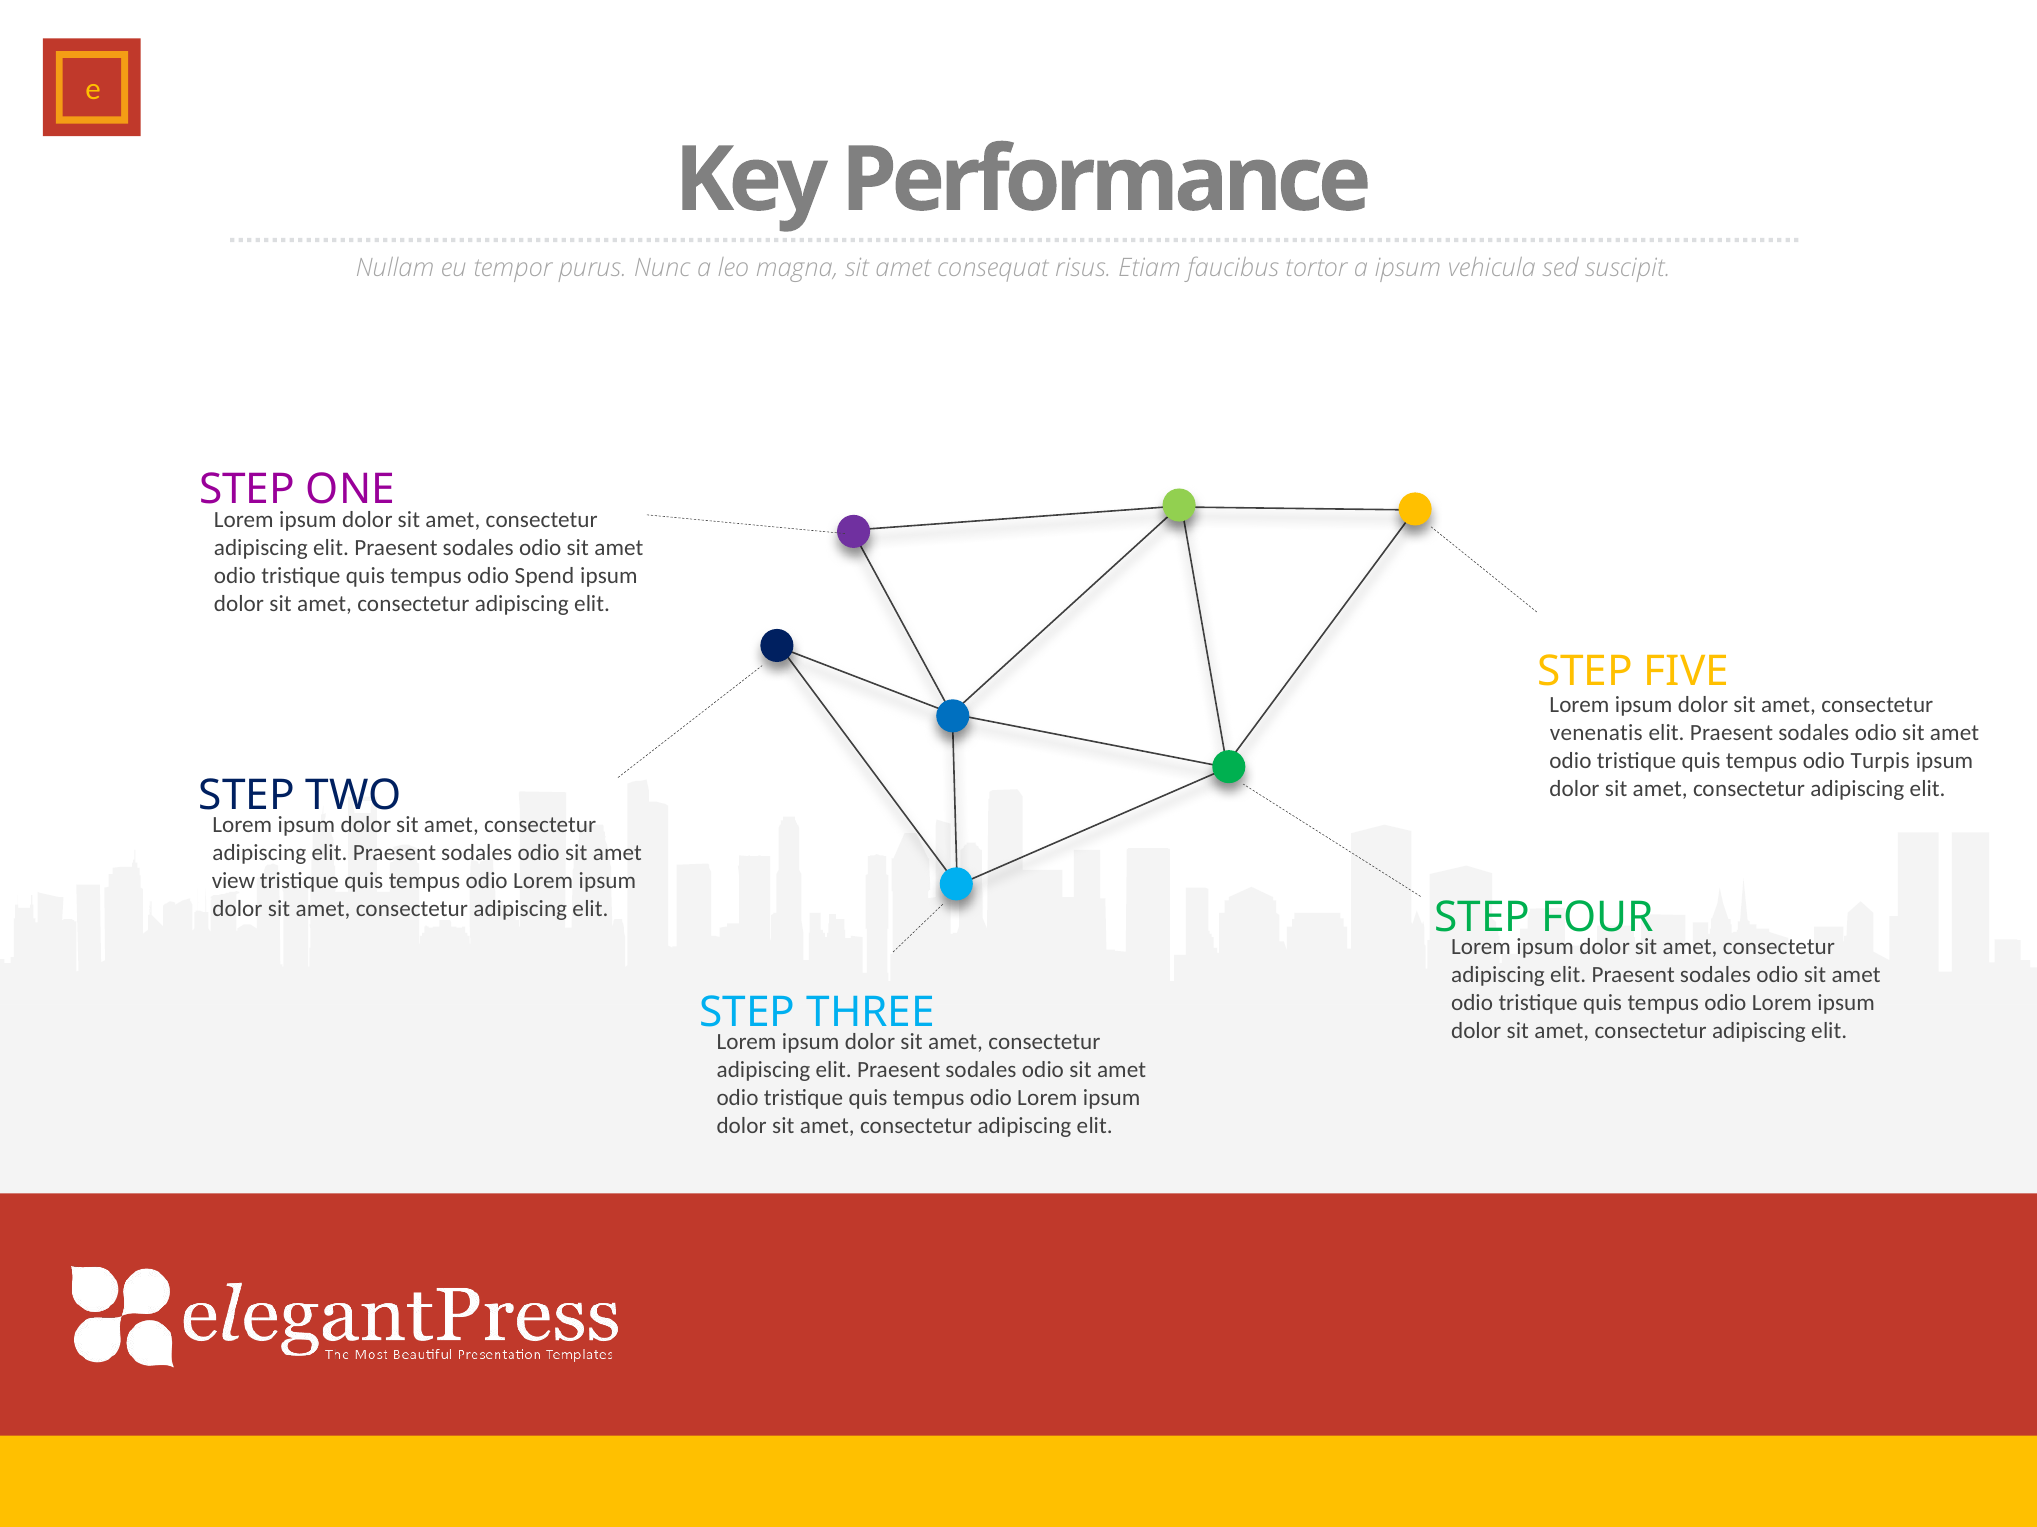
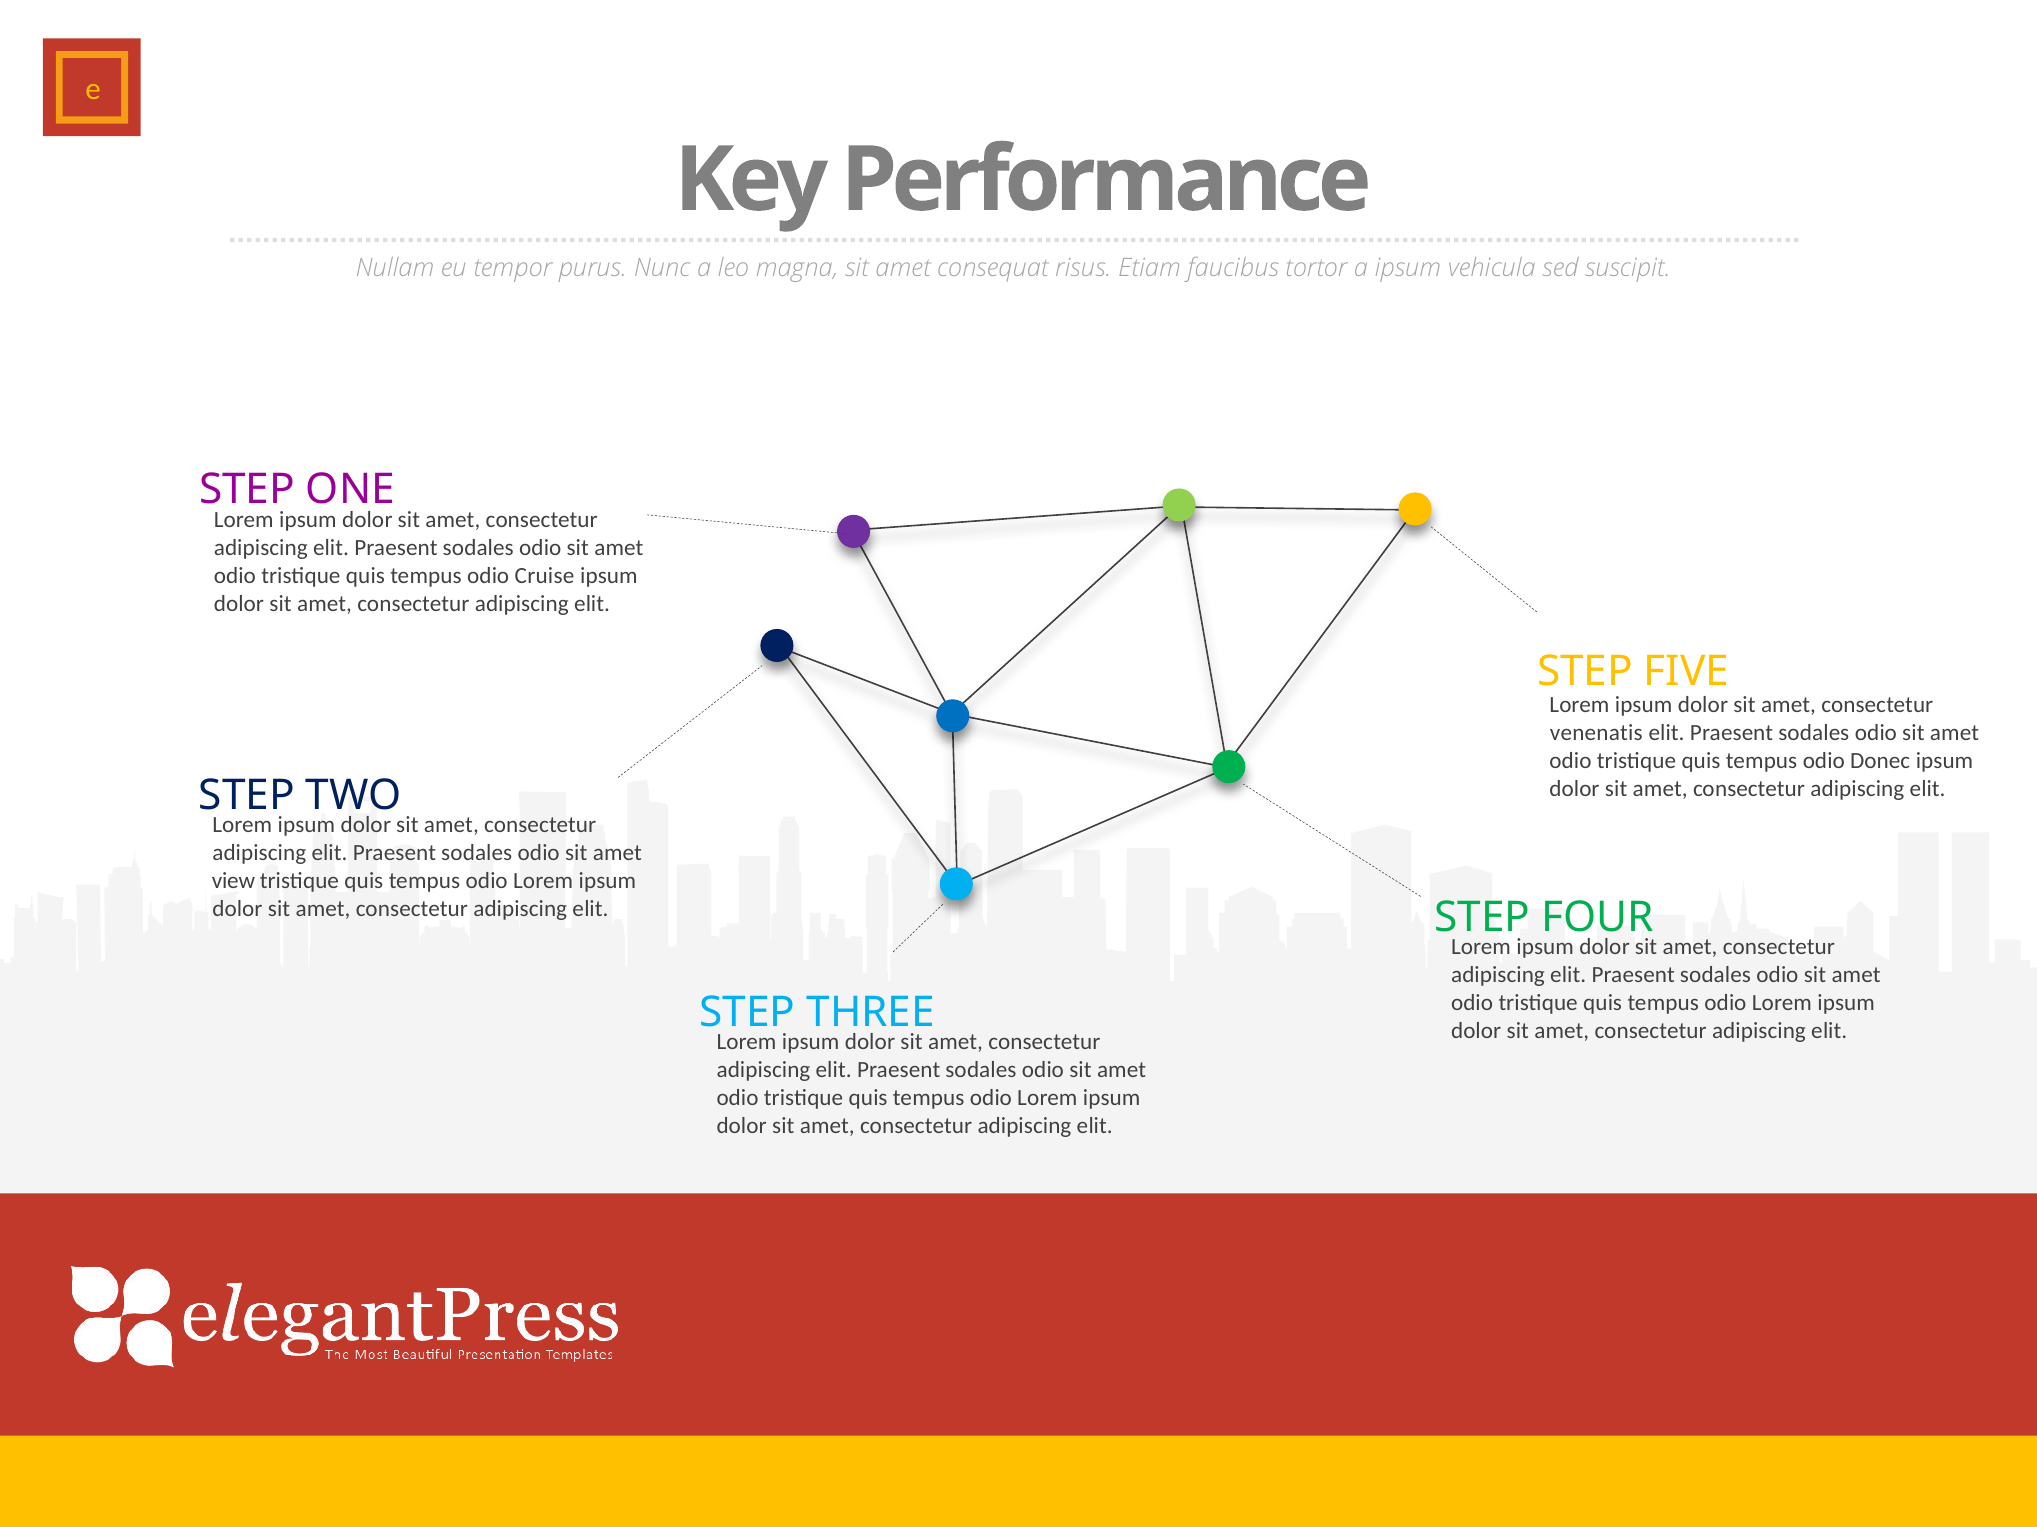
Spend: Spend -> Cruise (545, 576)
Turpis: Turpis -> Donec (1880, 762)
